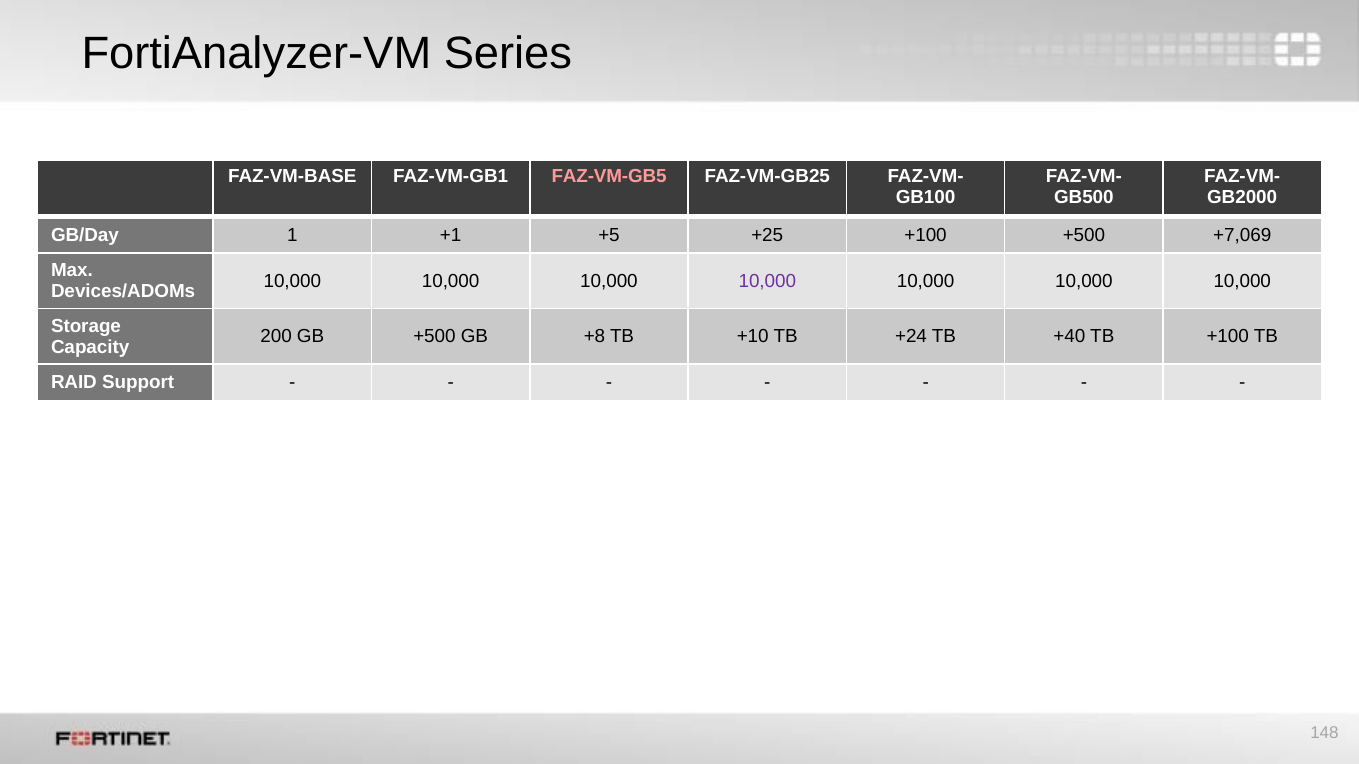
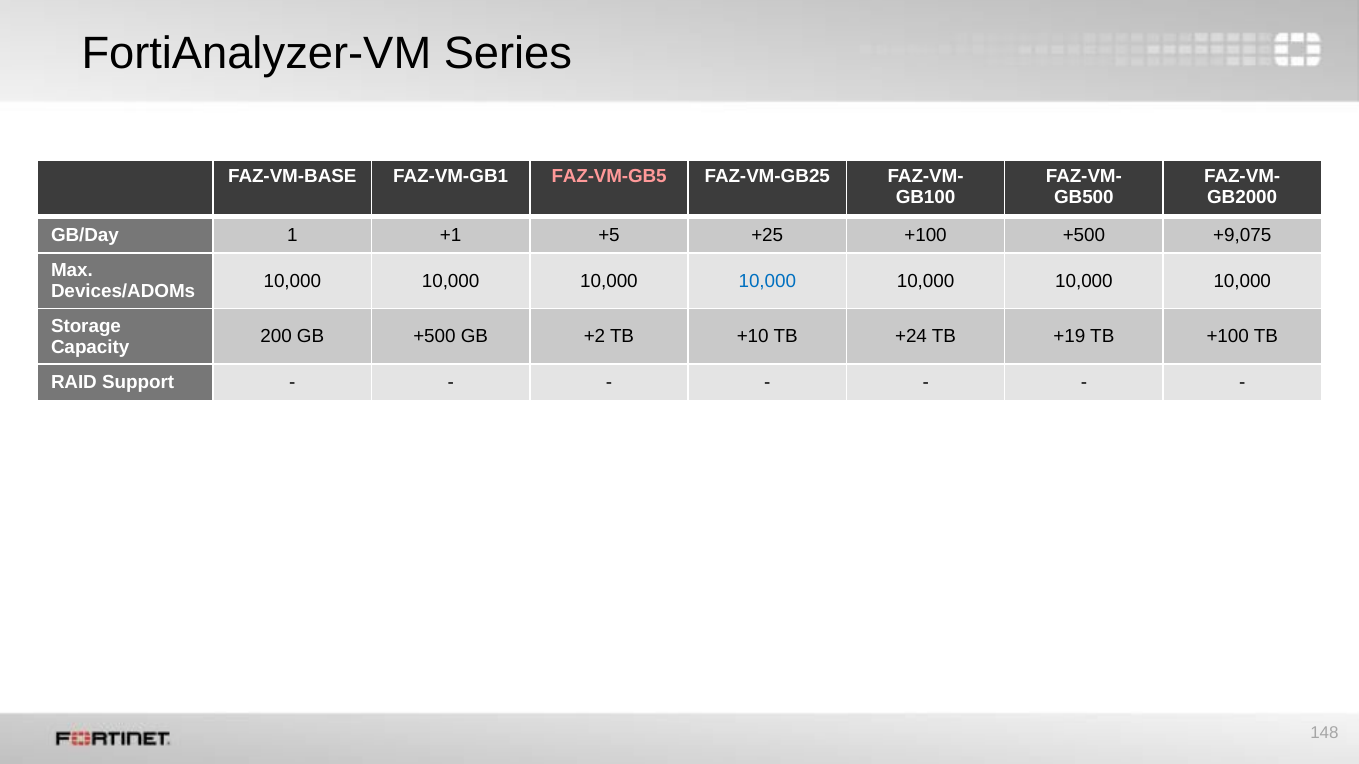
+7,069: +7,069 -> +9,075 (1242, 235)
10,000 colour: purple -> blue (767, 281)
+8: +8 -> +2 (594, 337)
+40: +40 -> +19 (1069, 337)
